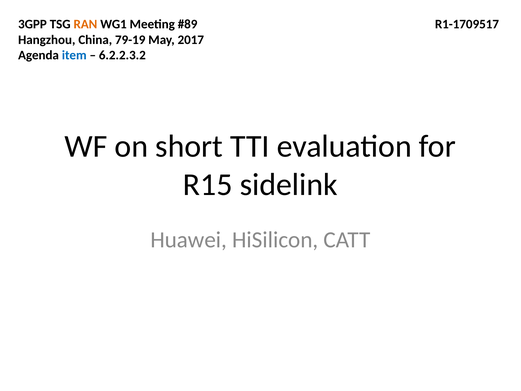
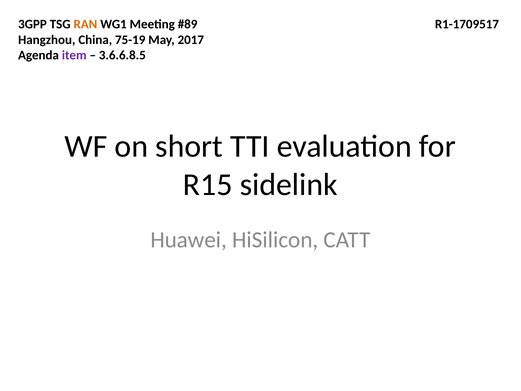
79-19: 79-19 -> 75-19 (130, 40)
item colour: blue -> purple (74, 55)
6.2.2.3.2: 6.2.2.3.2 -> 3.6.6.8.5 (122, 55)
